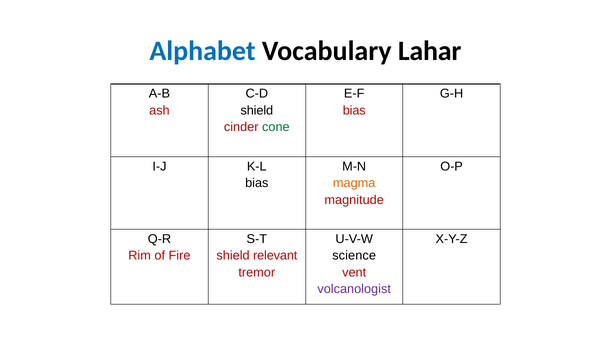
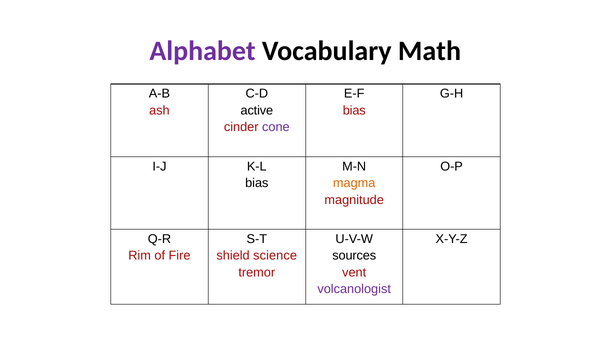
Alphabet colour: blue -> purple (203, 51)
Lahar: Lahar -> Math (429, 51)
shield: shield -> active (257, 110)
cone colour: green -> purple (276, 127)
relevant: relevant -> science (275, 255)
science: science -> sources (354, 255)
